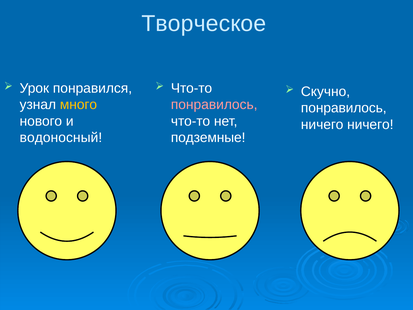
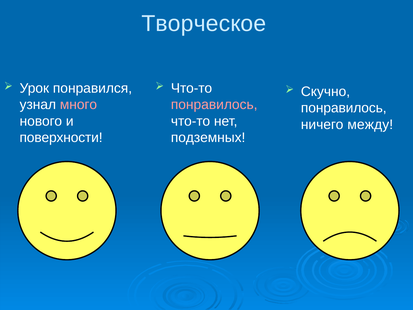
много colour: yellow -> pink (78, 105)
ничего ничего: ничего -> между (370, 124)
водоносный: водоносный -> поверхности (61, 138)
подземные: подземные -> подземных (208, 138)
